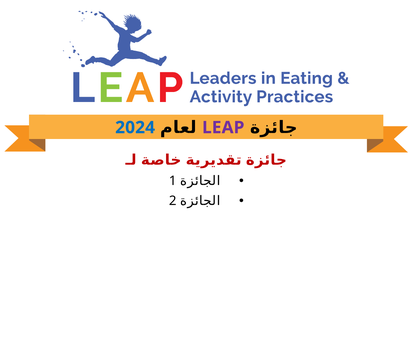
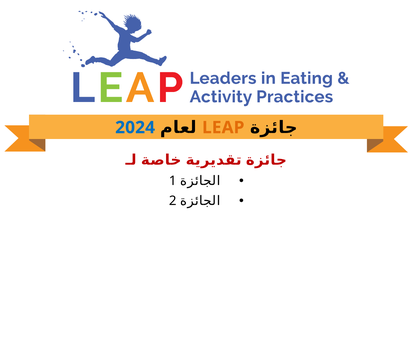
LEAP colour: purple -> orange (223, 128)
